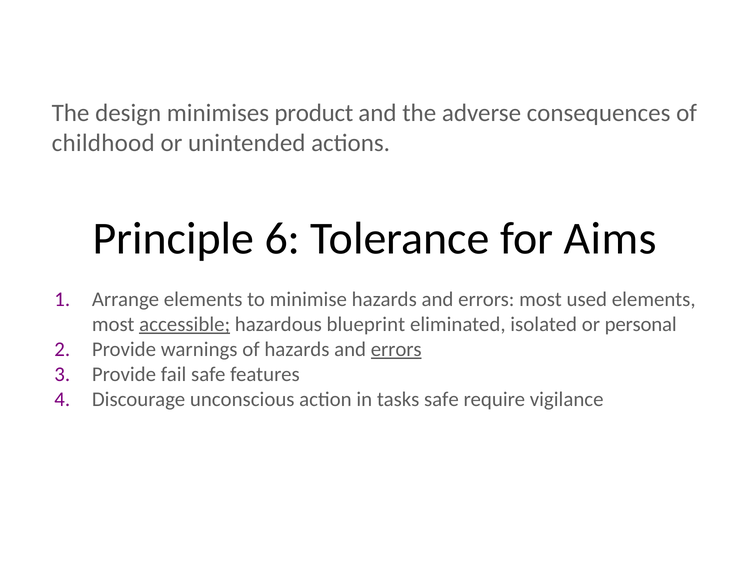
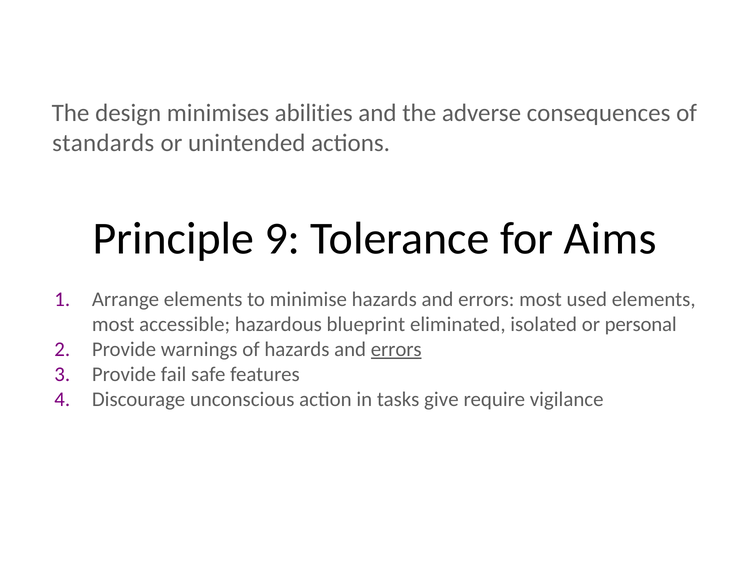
product: product -> abilities (314, 113)
childhood: childhood -> standards (103, 143)
6: 6 -> 9 (282, 239)
accessible underline: present -> none (185, 324)
tasks safe: safe -> give (441, 399)
